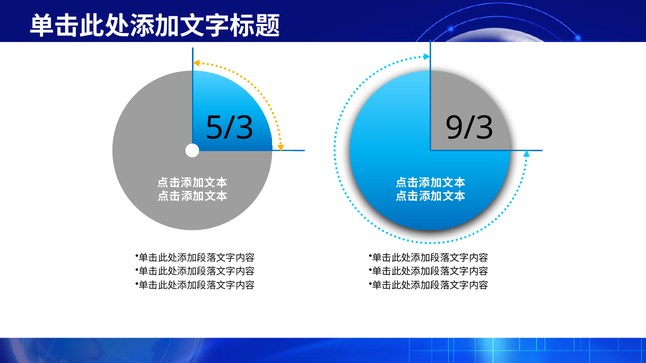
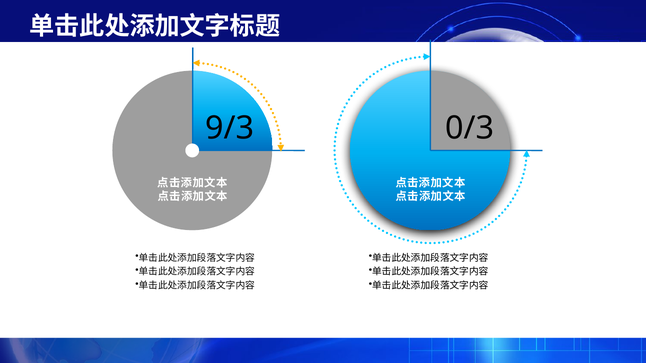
5/3: 5/3 -> 9/3 (230, 128)
9/3: 9/3 -> 0/3 (470, 128)
